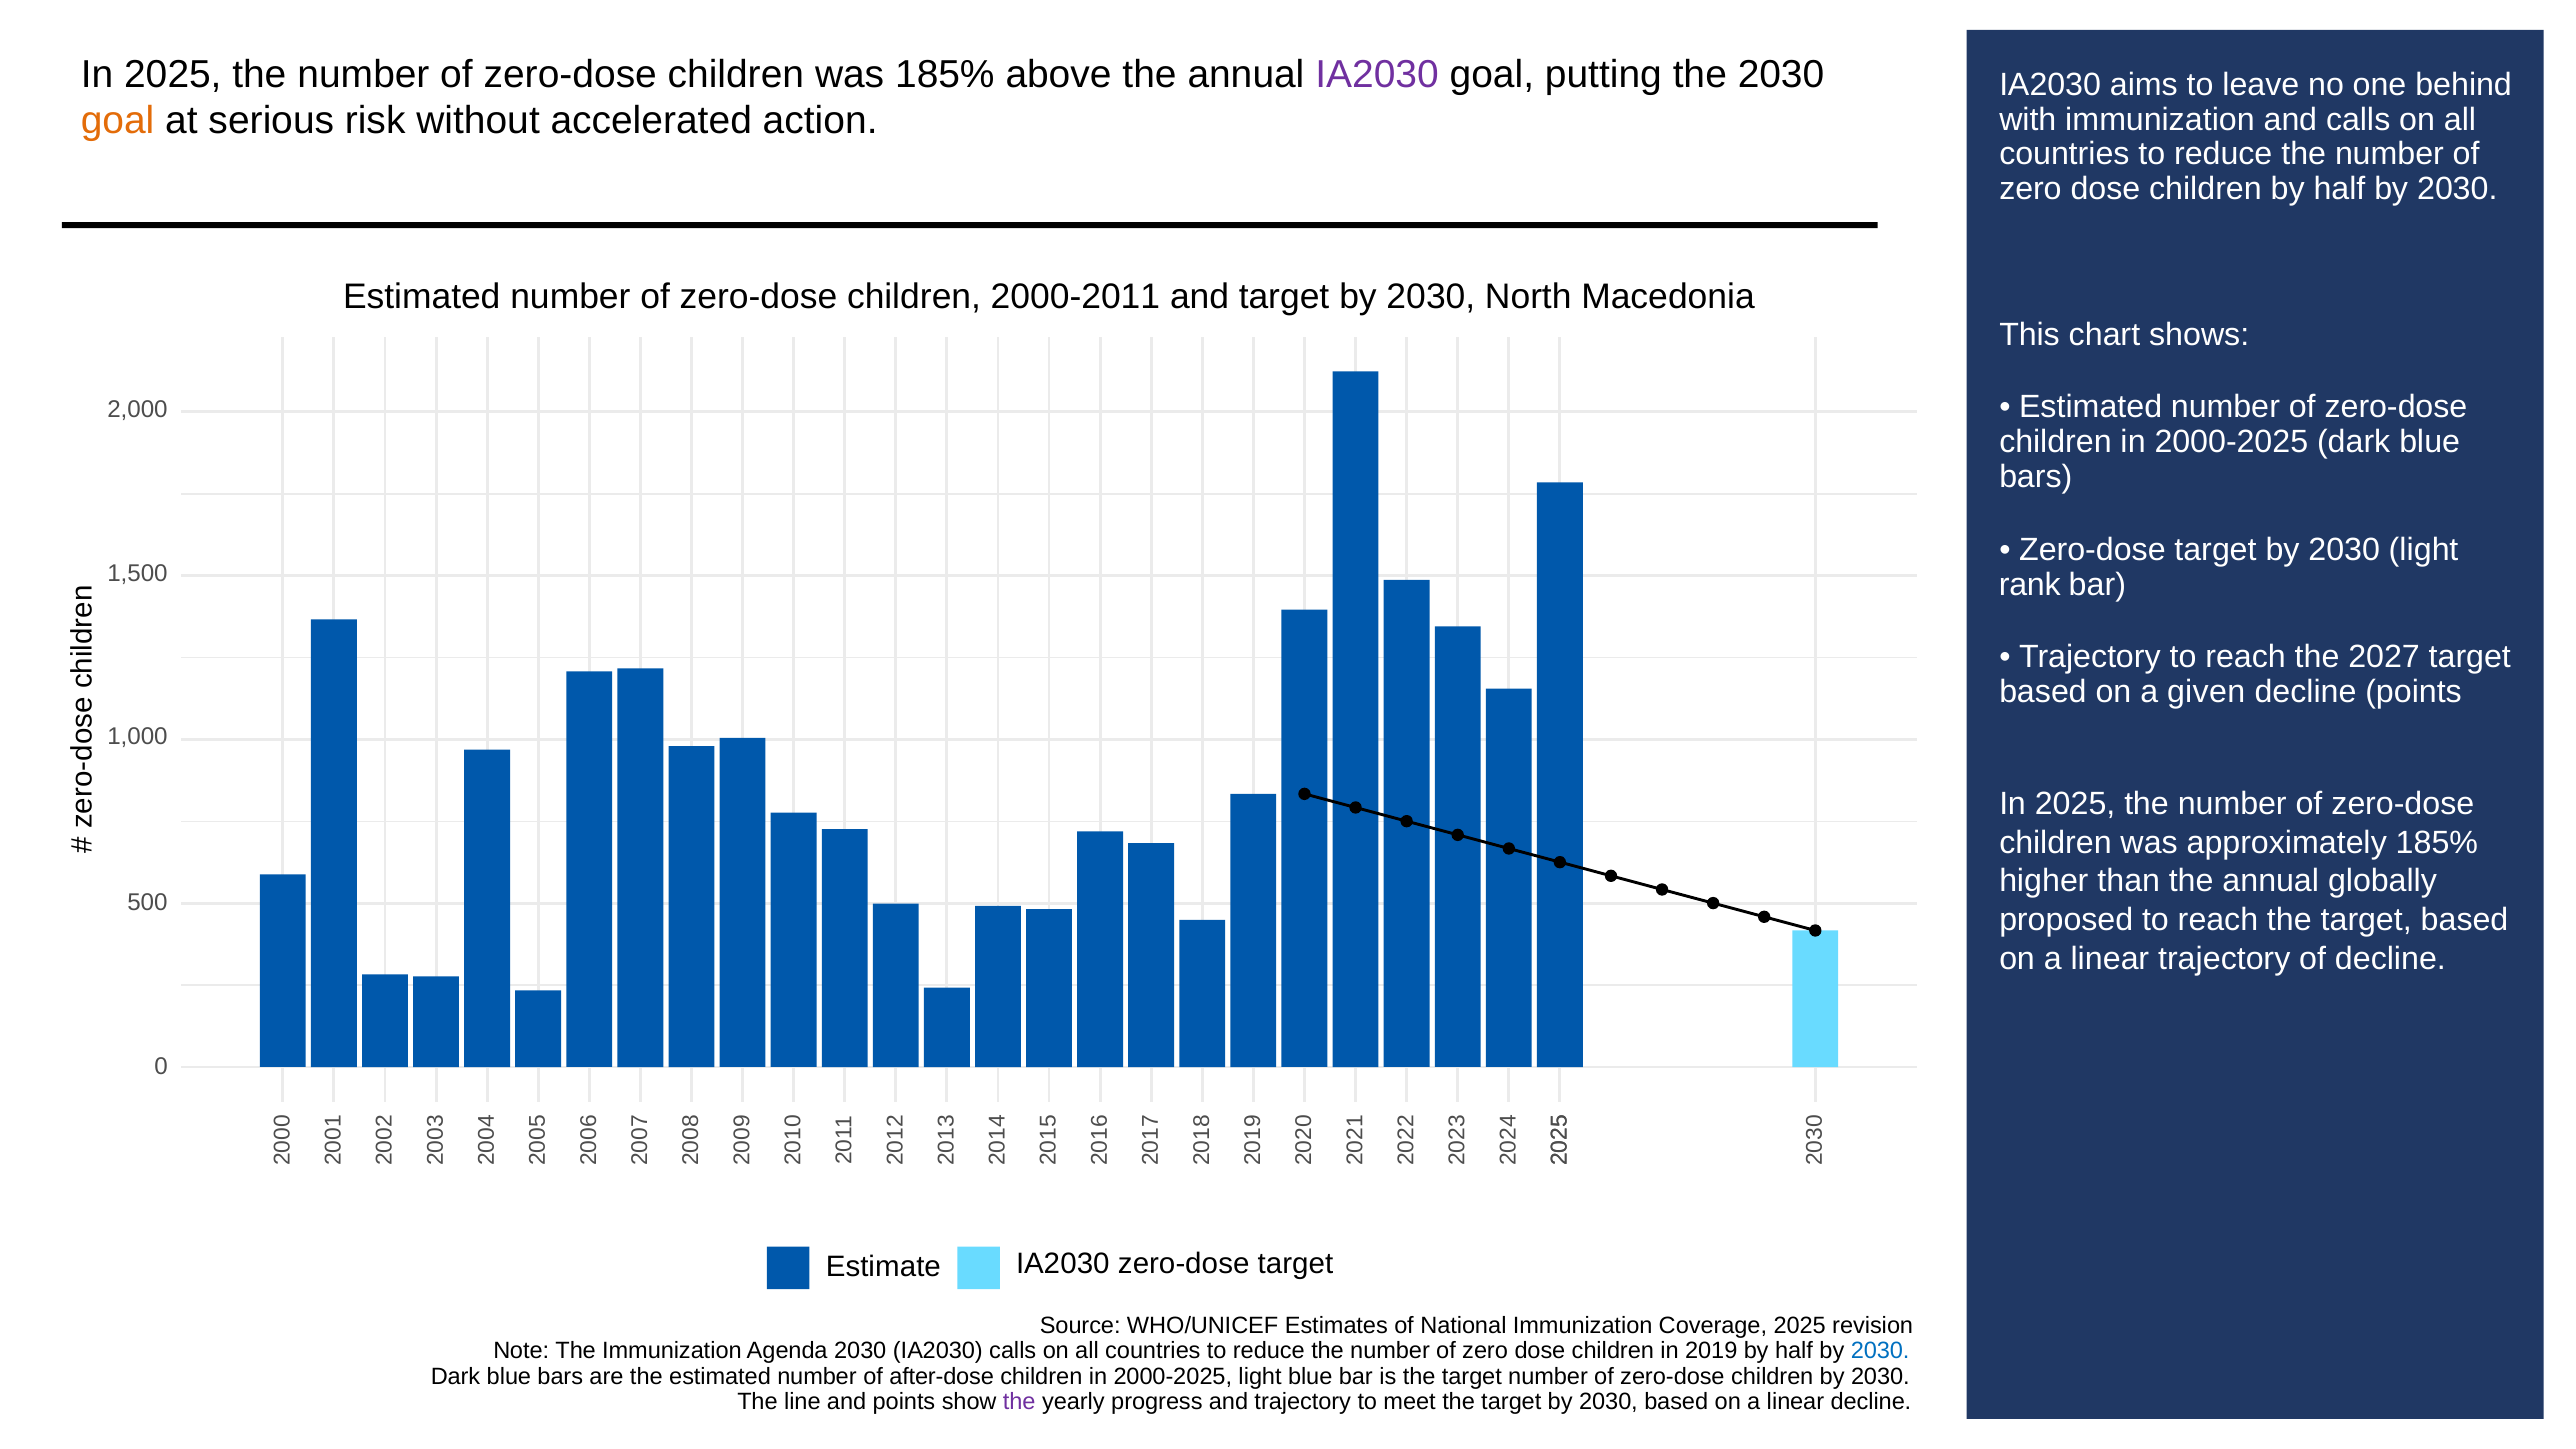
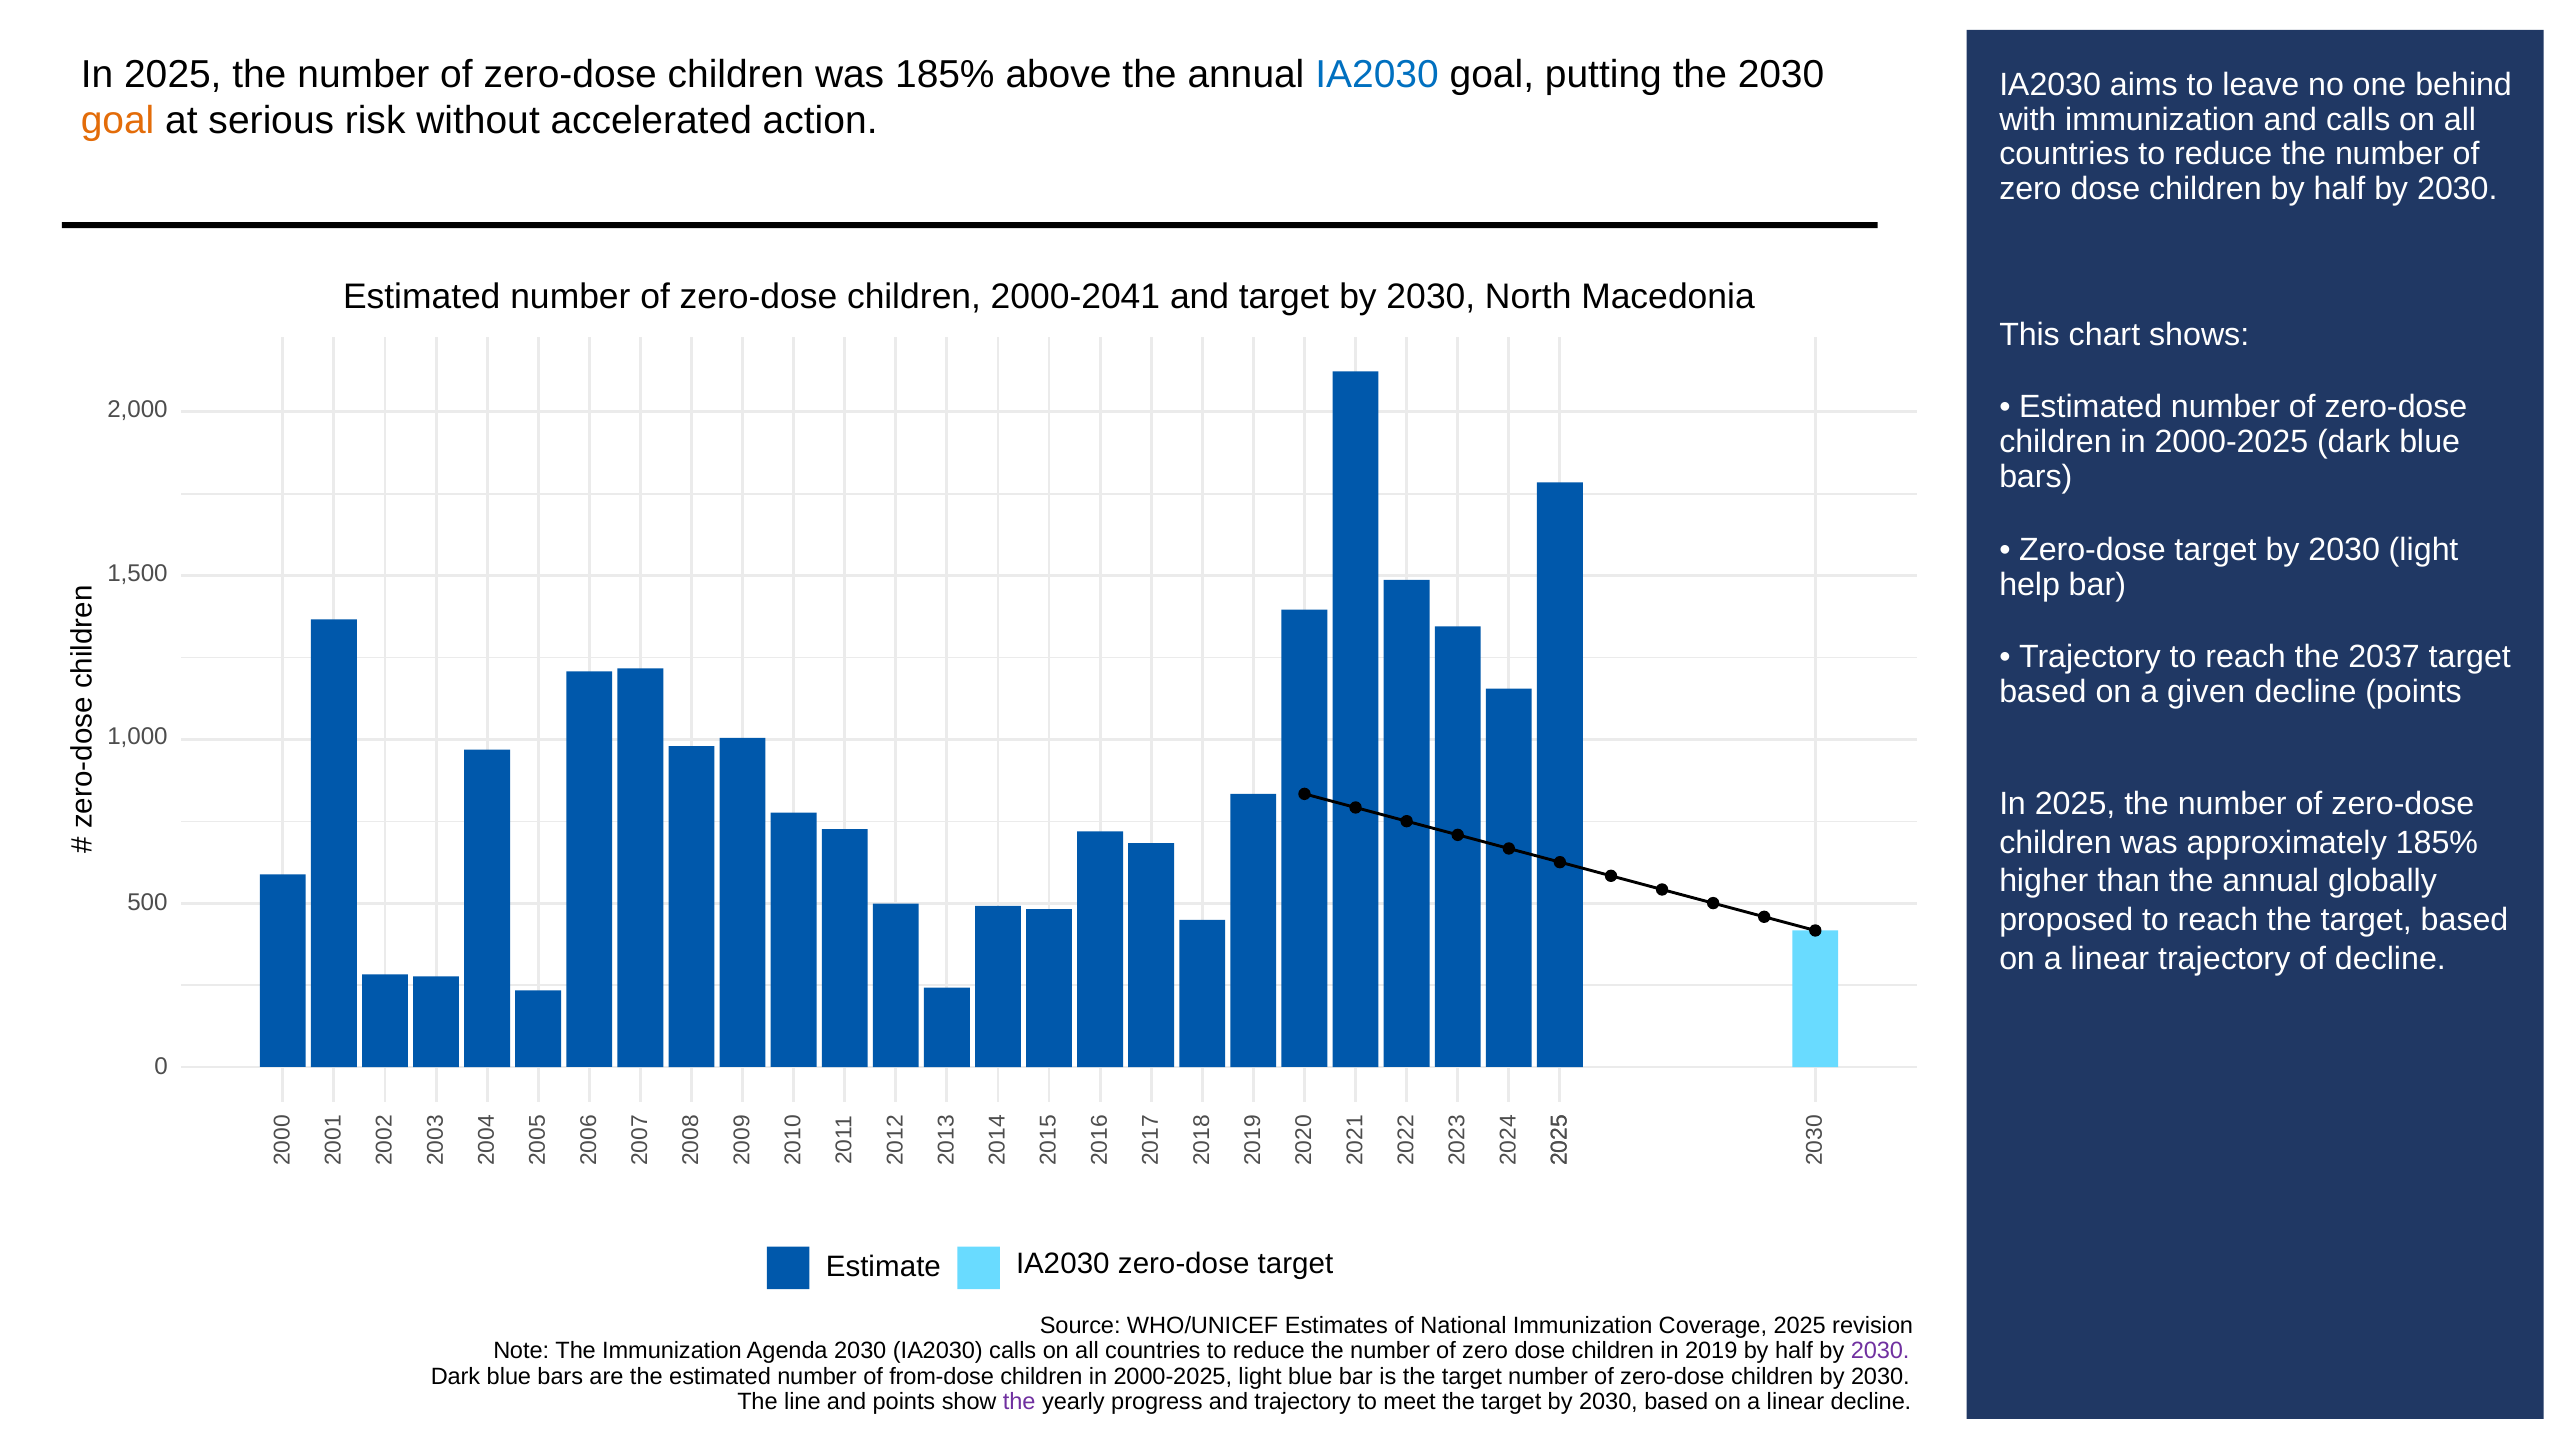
IA2030 colour: purple -> blue (1377, 74)
2000-2011: 2000-2011 -> 2000-2041 (1075, 297)
rank: rank -> help (2030, 584)
2027: 2027 -> 2037 (2384, 657)
2030 colour: blue -> purple (1880, 1351)
after-dose: after-dose -> from-dose (942, 1377)
